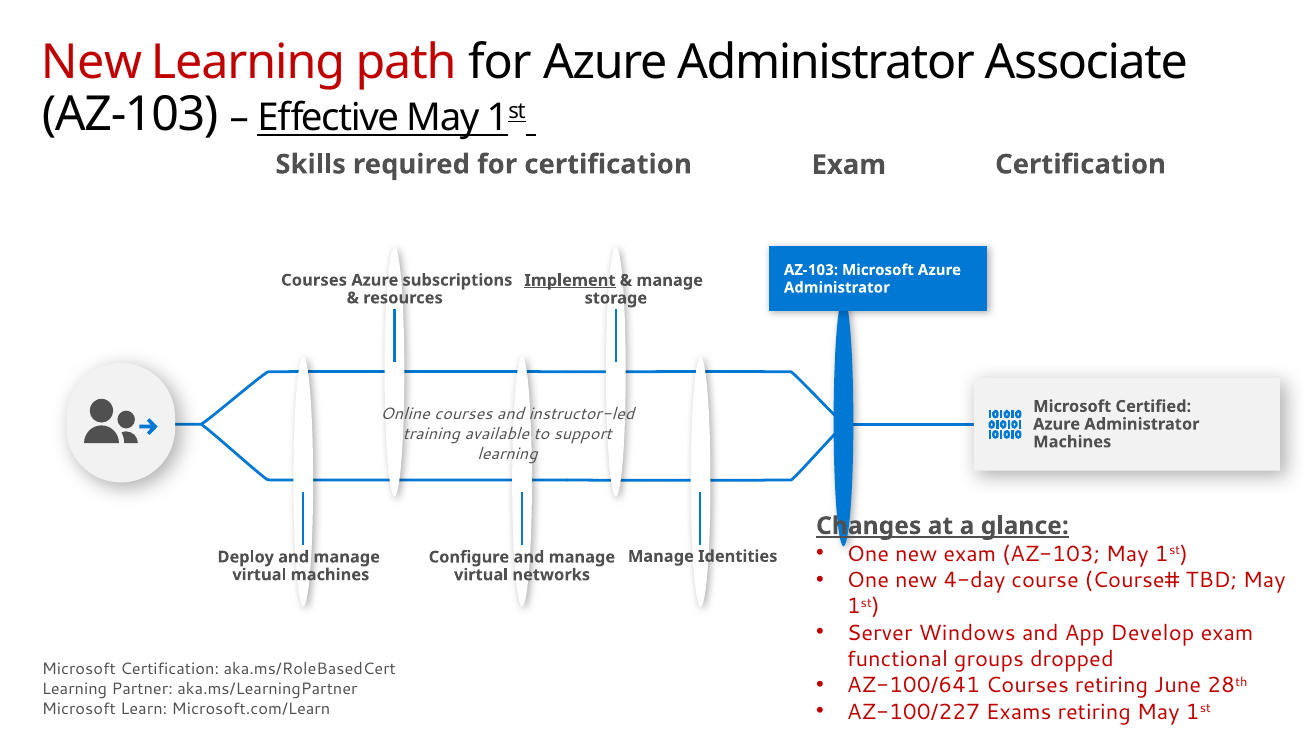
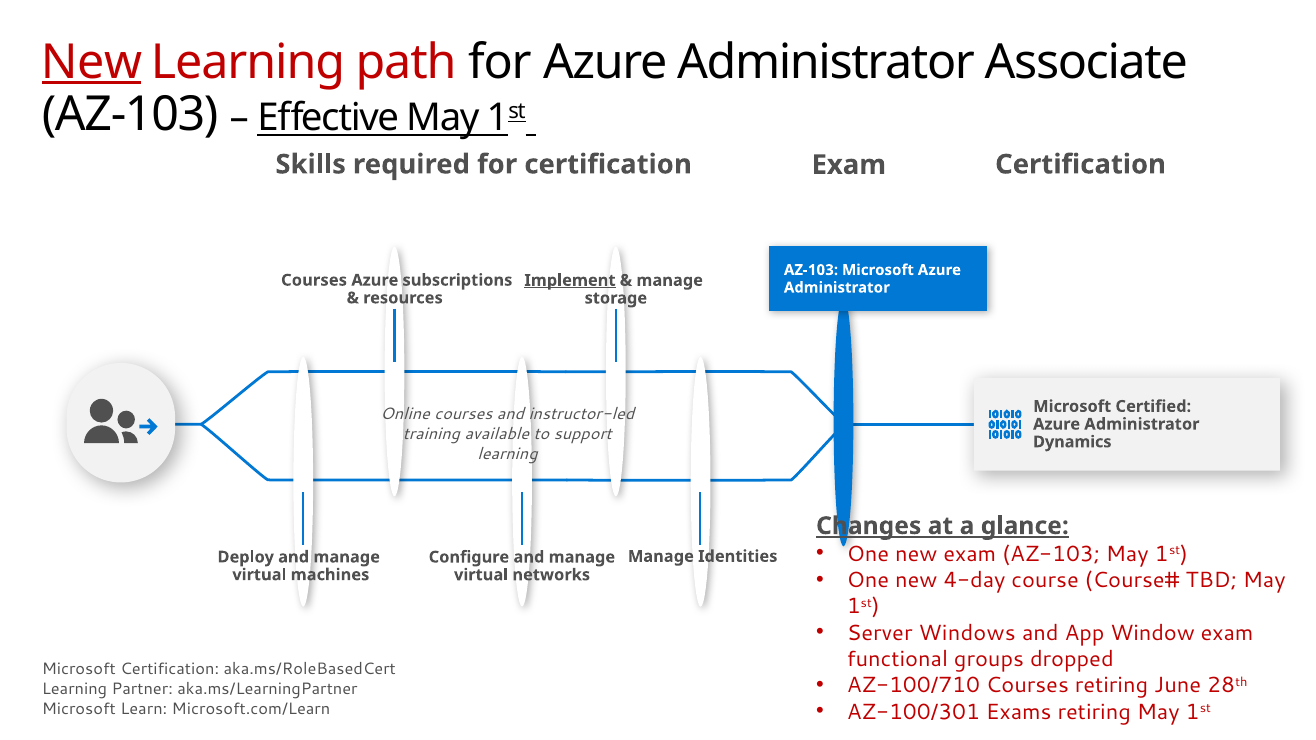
New underline: none -> present (92, 62)
Machines: Machines -> Dynamics (1072, 442)
Develop: Develop -> Window (1153, 633)
AZ-100/641: AZ-100/641 -> AZ-100/710 (913, 686)
AZ-100/227: AZ-100/227 -> AZ-100/301 (913, 712)
